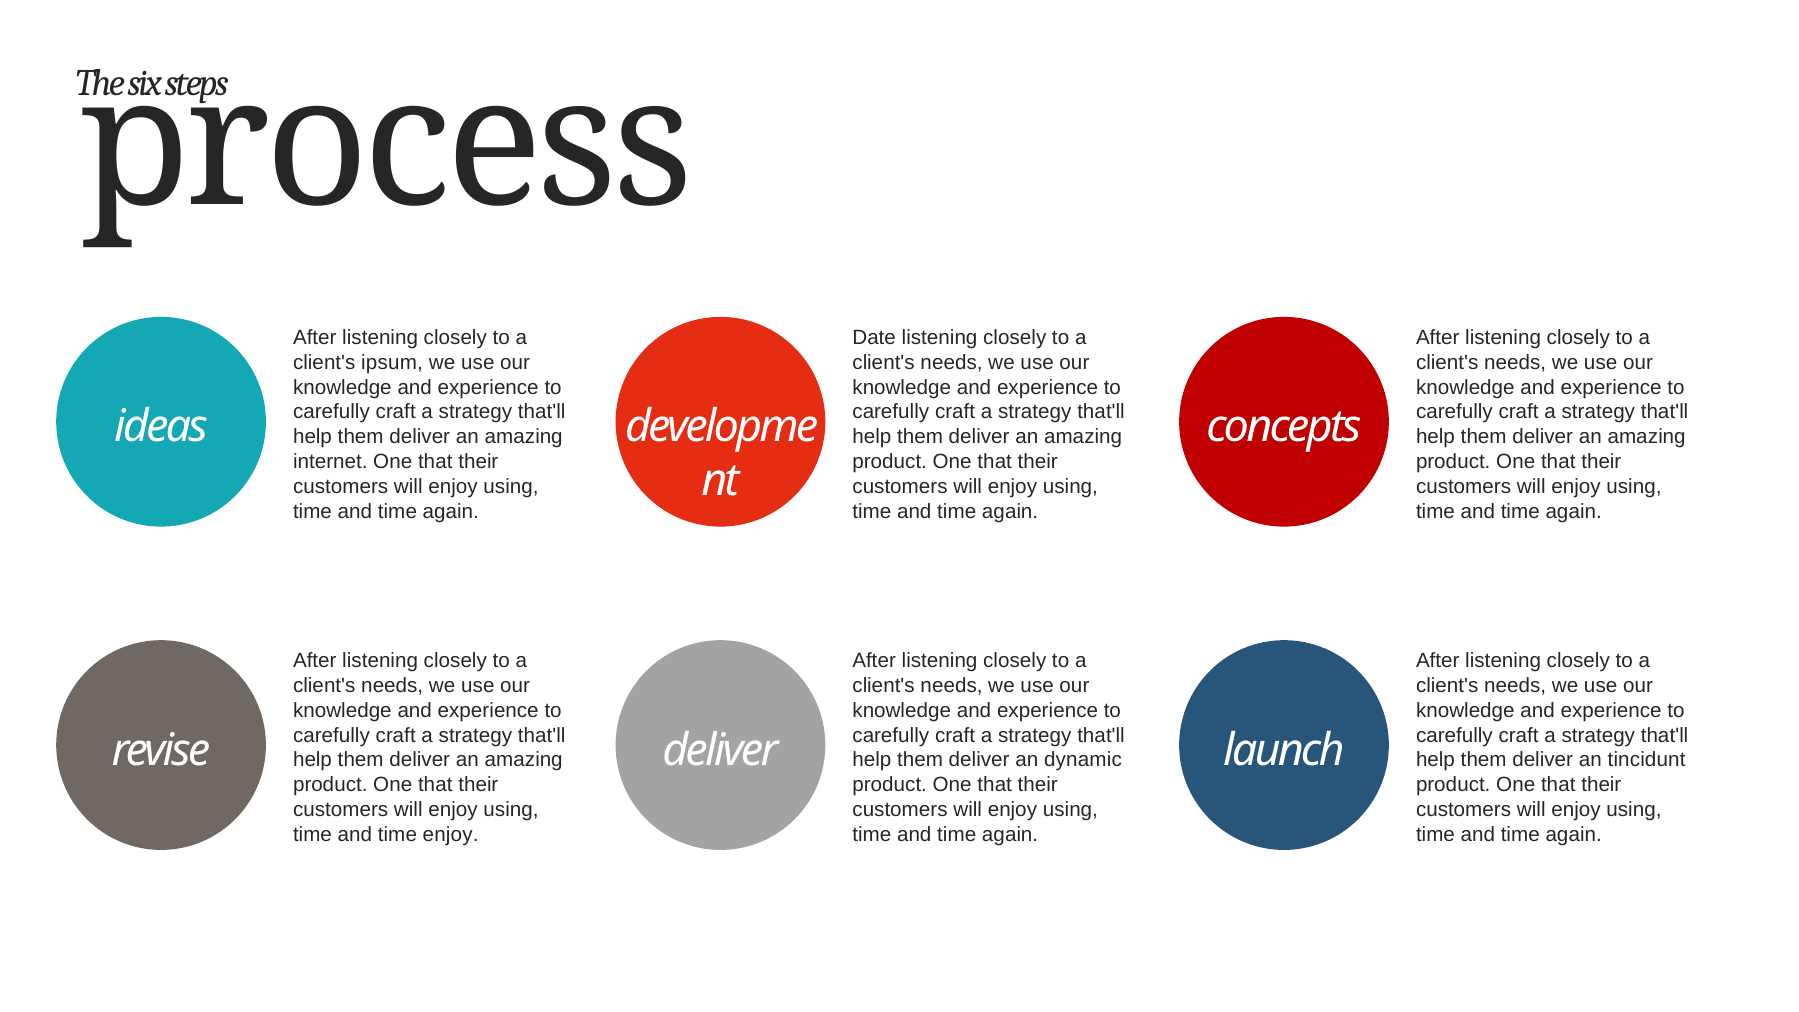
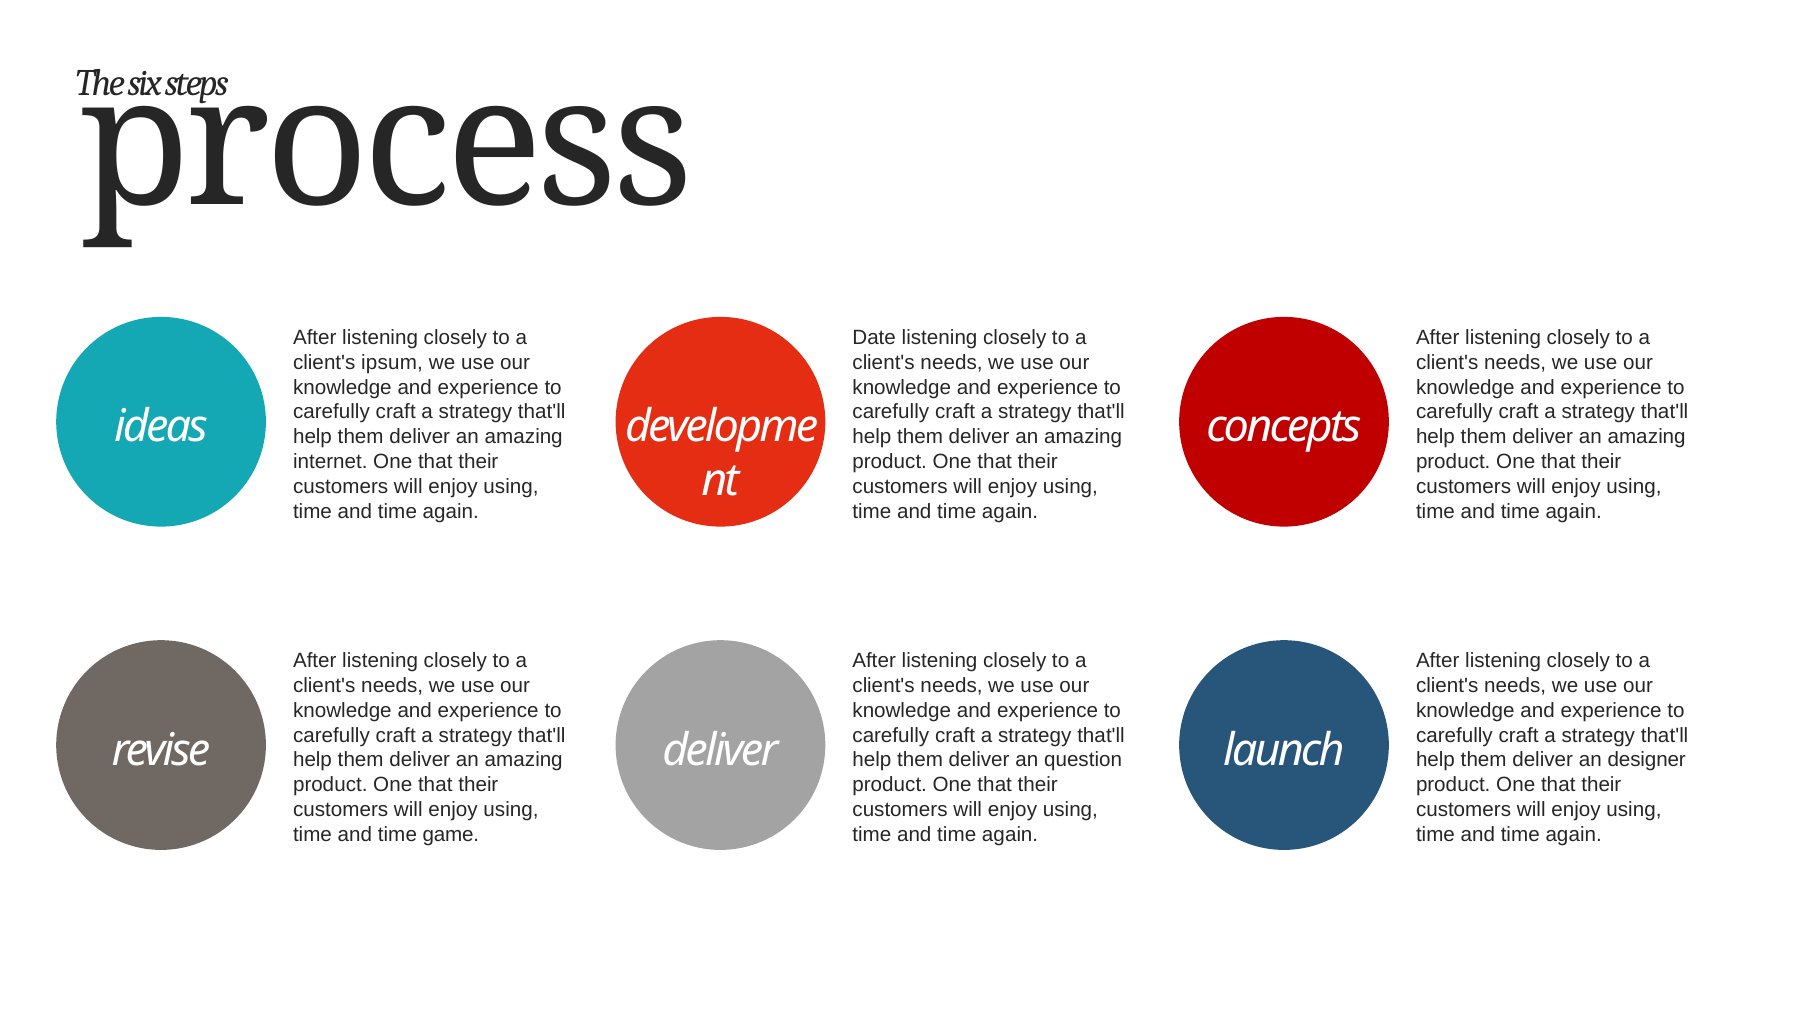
dynamic: dynamic -> question (1083, 760)
tincidunt: tincidunt -> designer (1647, 760)
time enjoy: enjoy -> game (451, 834)
